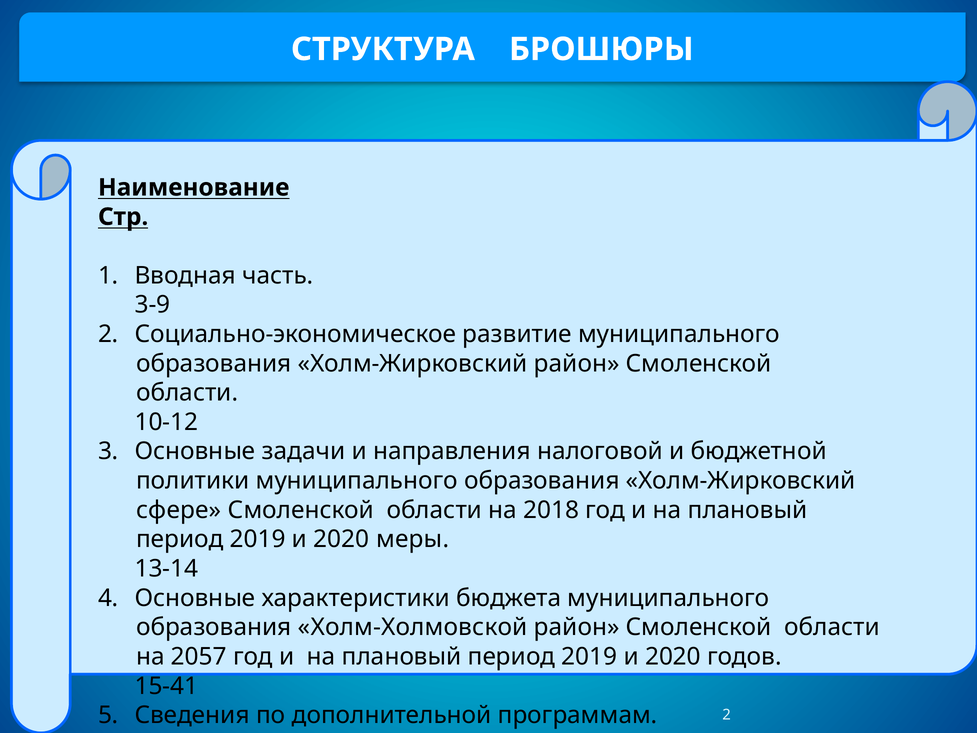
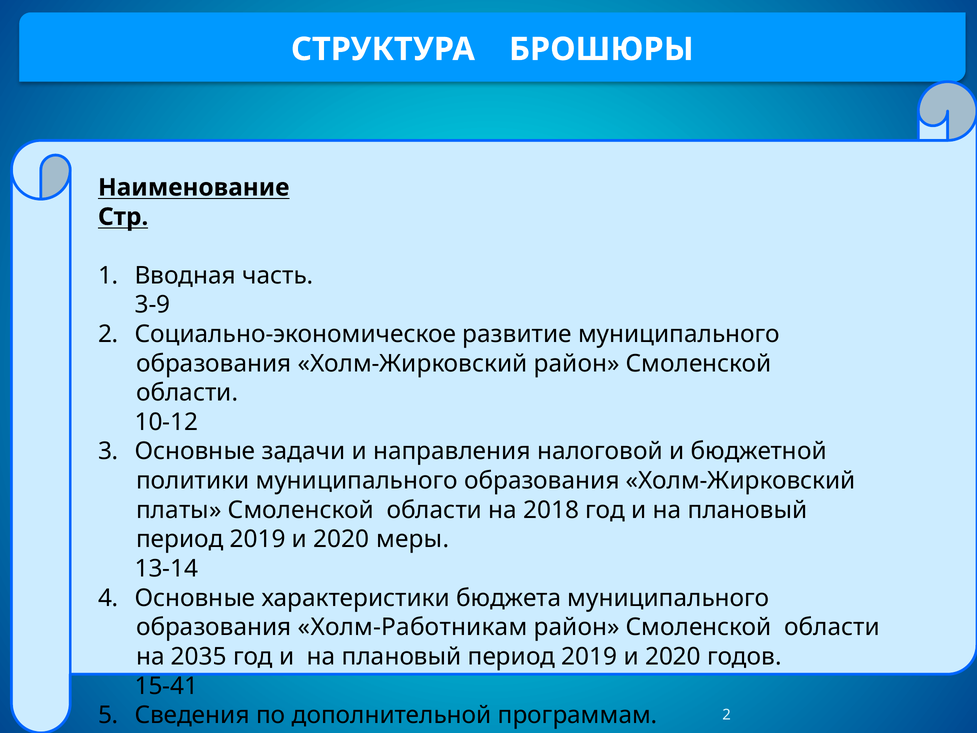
сфере: сфере -> платы (179, 510)
Холм-Холмовской: Холм-Холмовской -> Холм-Работникам (413, 627)
2057: 2057 -> 2035 (199, 656)
